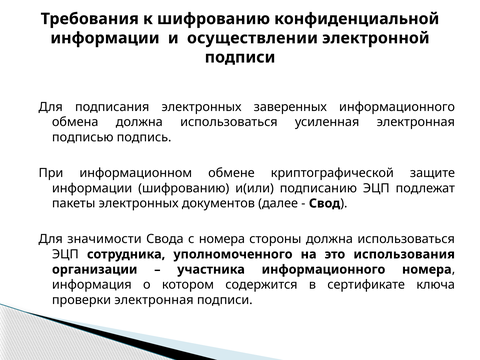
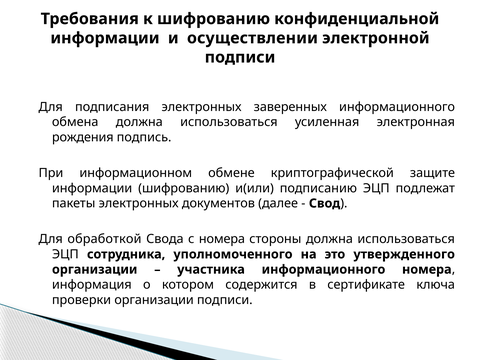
подписью: подписью -> рождения (83, 137)
значимости: значимости -> обработкой (104, 239)
использования: использования -> утвержденного (404, 254)
проверки электронная: электронная -> организации (154, 300)
